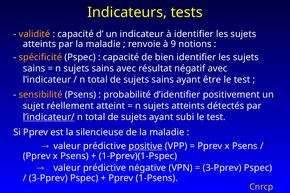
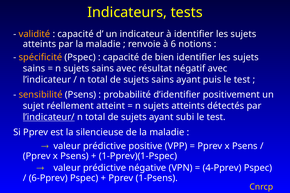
9: 9 -> 6 (173, 44)
être: être -> puis (212, 80)
positive underline: present -> none (145, 146)
3-Pprev: 3-Pprev -> 4-Pprev (222, 168)
3-Pprev: 3-Pprev -> 6-Pprev (48, 178)
